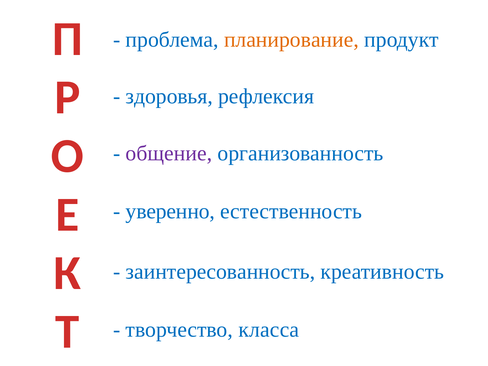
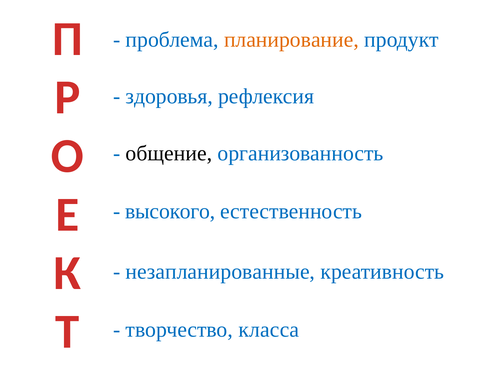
общение colour: purple -> black (169, 153)
уверенно: уверенно -> высокого (170, 211)
заинтересованность: заинтересованность -> незапланированные (220, 272)
